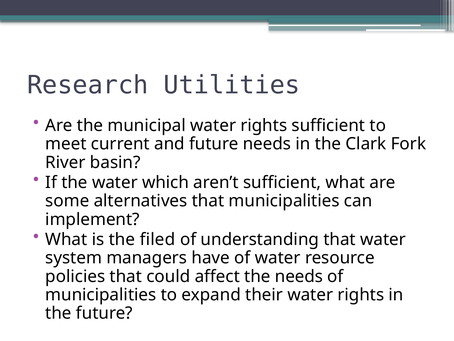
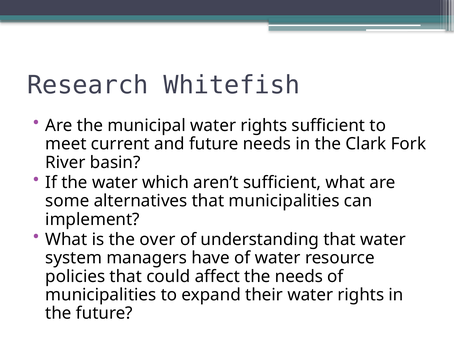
Utilities: Utilities -> Whitefish (232, 85)
filed: filed -> over (157, 239)
